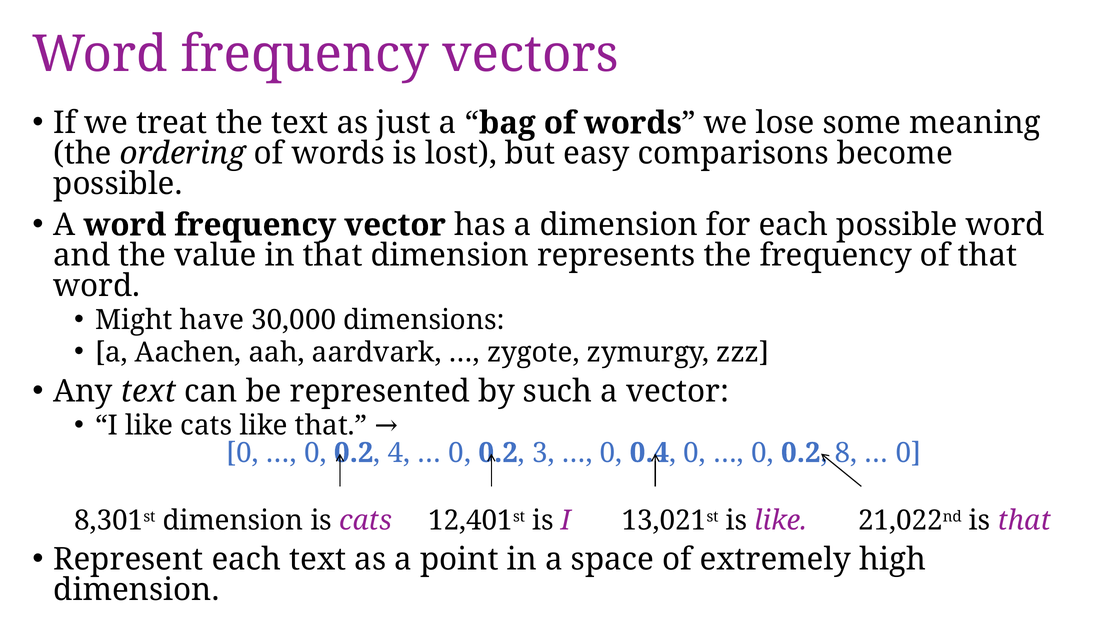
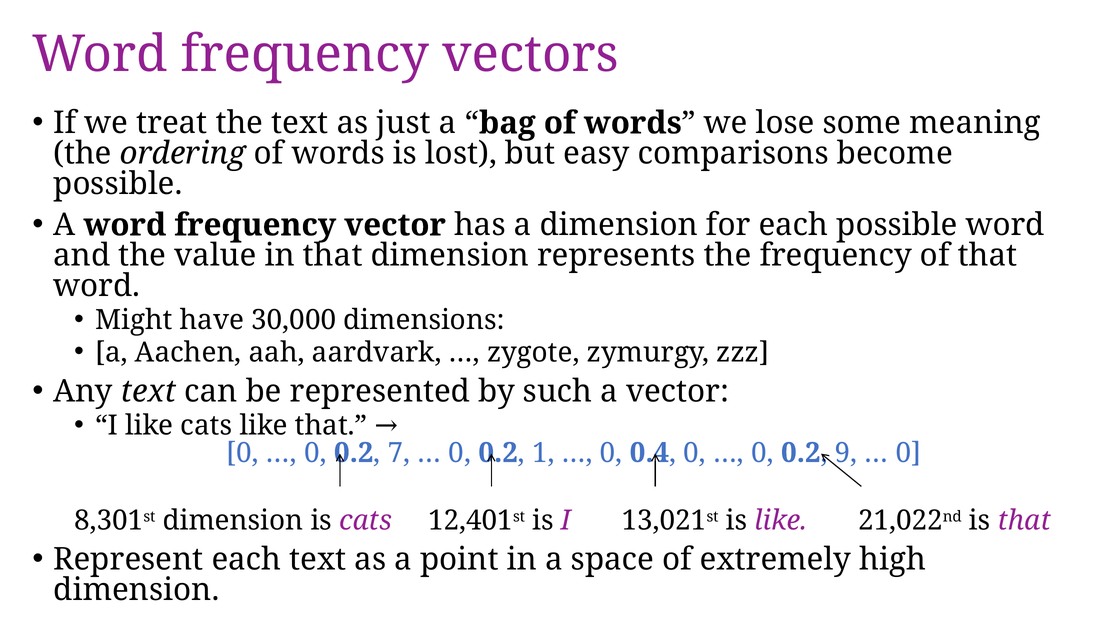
4: 4 -> 7 (399, 453)
3: 3 -> 1 (543, 453)
8: 8 -> 9 (846, 453)
